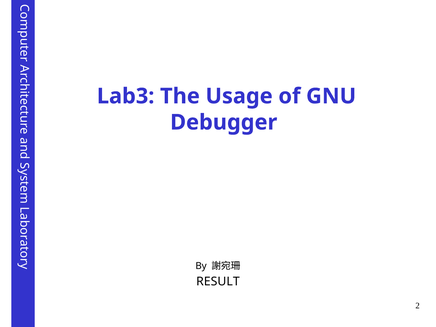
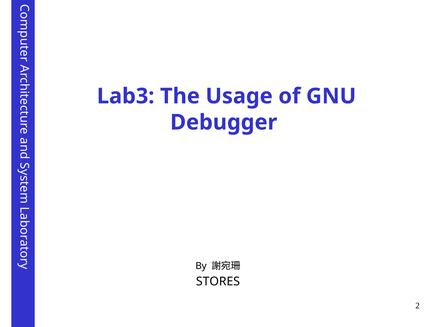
RESULT: RESULT -> STORES (218, 282)
